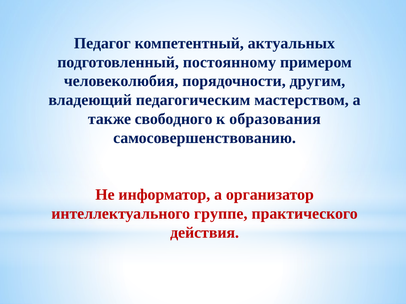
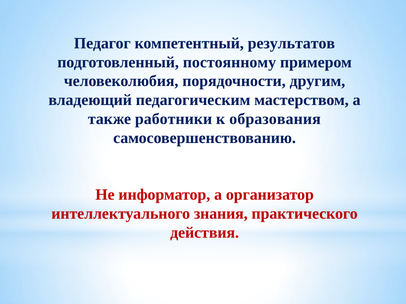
актуальных: актуальных -> результатов (291, 43)
свободного: свободного -> работники (174, 119)
группе: группе -> знания (221, 214)
